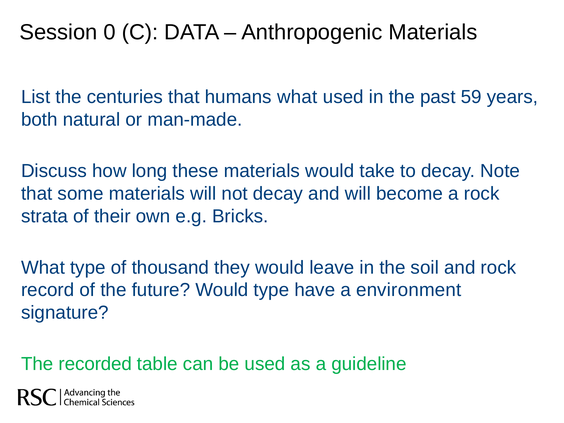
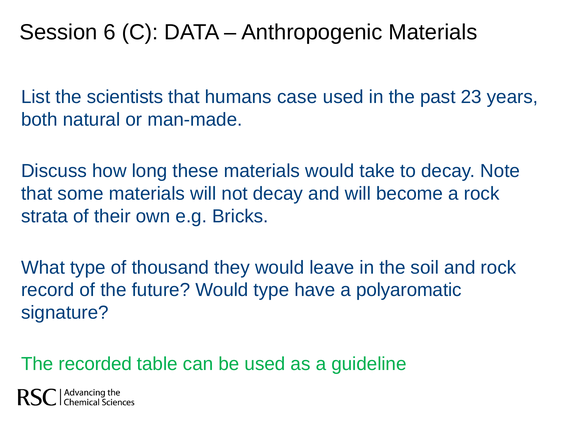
0: 0 -> 6 (110, 32)
centuries: centuries -> scientists (125, 97)
humans what: what -> case (297, 97)
59: 59 -> 23 (471, 97)
environment: environment -> polyaromatic (409, 290)
